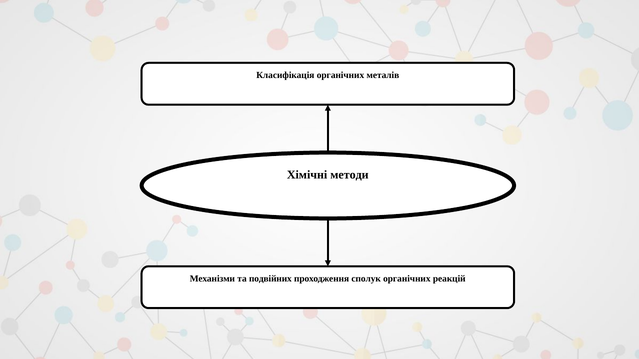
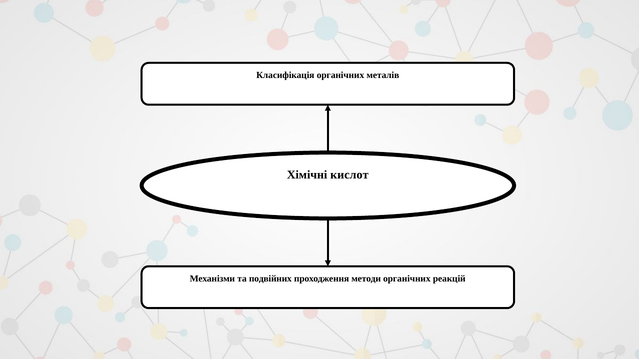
методи: методи -> кислот (349, 175)
сполук: сполук -> методи (366, 279)
